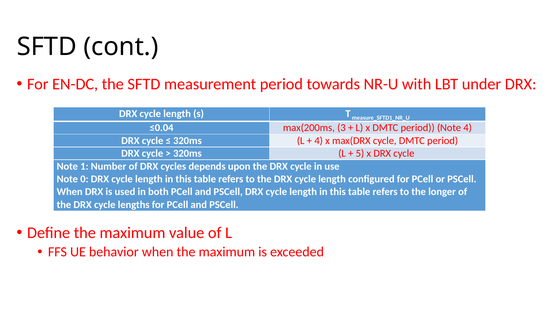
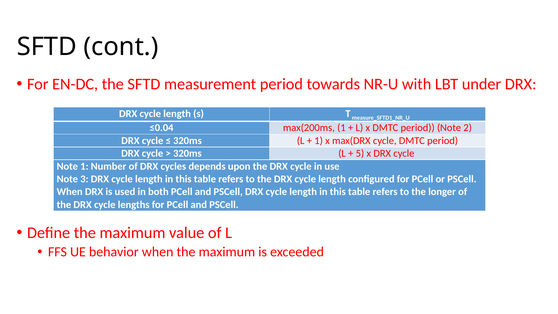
max(200ms 3: 3 -> 1 (341, 128)
Note 4: 4 -> 2 (468, 128)
4: 4 -> 1 (319, 141)
0: 0 -> 3 (84, 179)
